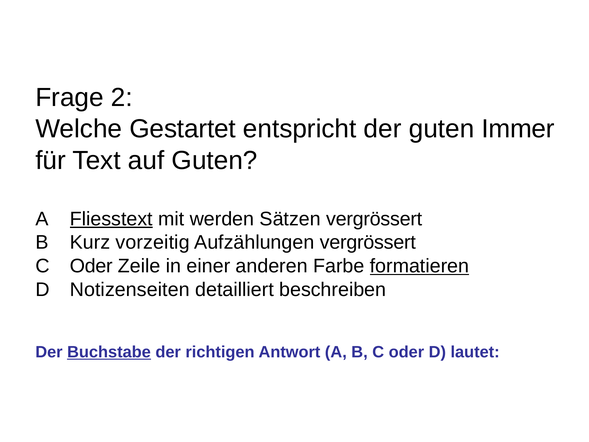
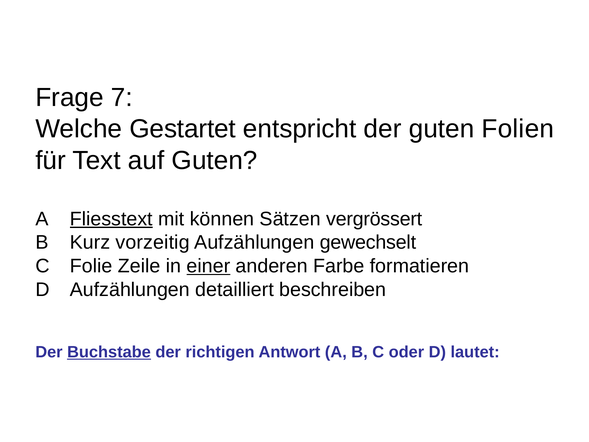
2: 2 -> 7 (122, 97)
Immer: Immer -> Folien (518, 129)
werden: werden -> können (222, 219)
Aufzählungen vergrössert: vergrössert -> gewechselt (368, 242)
Oder: Oder -> Folie (91, 266)
einer underline: none -> present (208, 266)
formatieren underline: present -> none (419, 266)
D Notizenseiten: Notizenseiten -> Aufzählungen (130, 289)
